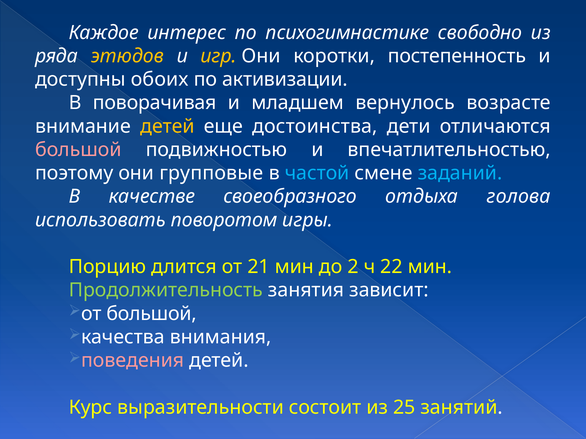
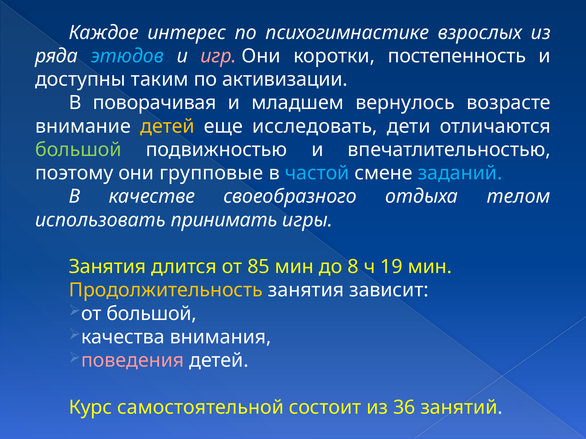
свободно: свободно -> взрослых (480, 33)
этюдов colour: yellow -> light blue (127, 56)
игр colour: yellow -> pink (219, 56)
обоих: обоих -> таким (160, 80)
достоинства: достоинства -> исследовать (315, 126)
большой colour: pink -> light green (78, 150)
голова: голова -> телом (519, 197)
поворотом: поворотом -> принимать (224, 220)
Порцию: Порцию -> Занятия (107, 267)
21: 21 -> 85 (259, 267)
2: 2 -> 8 (353, 267)
22: 22 -> 19 (391, 267)
Продолжительность colour: light green -> yellow (166, 291)
выразительности: выразительности -> самостоятельной (201, 408)
25: 25 -> 36 (404, 408)
